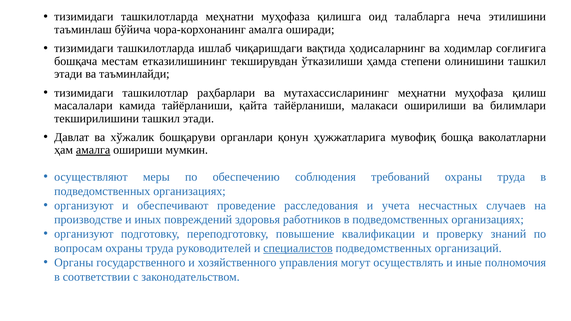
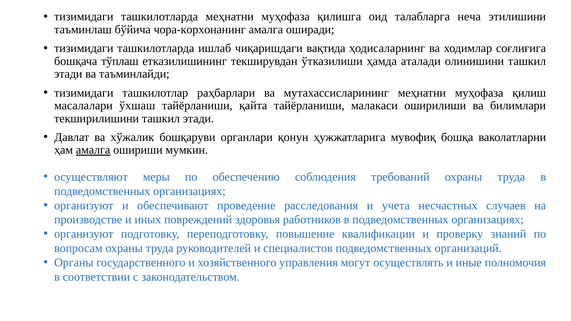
местам: местам -> тўплаш (120, 61)
степени: степени -> аталади (421, 61)
камида: камида -> ўхшаш (137, 106)
специалистов underline: present -> none (298, 248)
